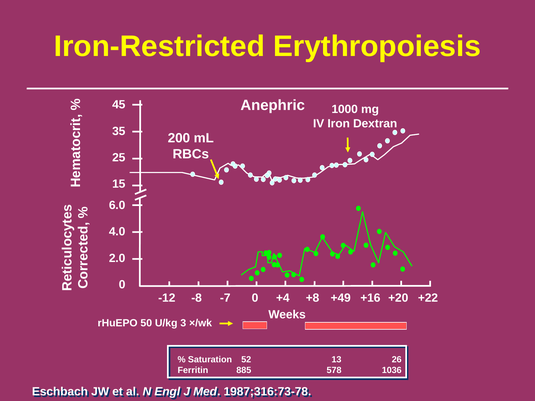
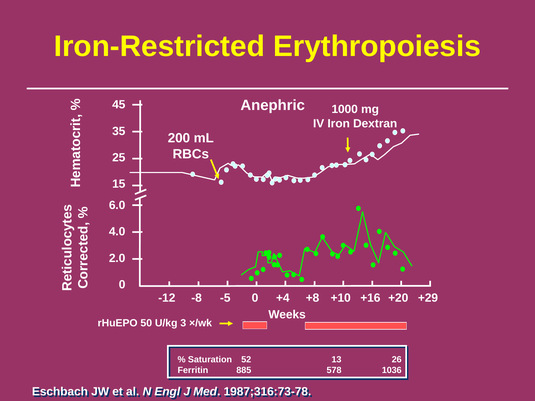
-7: -7 -> -5 (225, 298)
+49: +49 -> +10 (341, 298)
+22: +22 -> +29 (428, 298)
